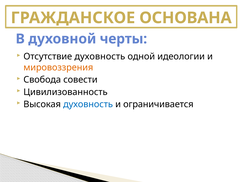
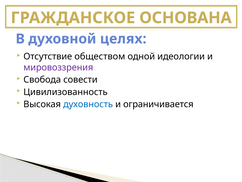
черты: черты -> целях (123, 39)
Отсутствие духовность: духовность -> обществом (100, 56)
мировоззрения colour: orange -> purple (58, 67)
